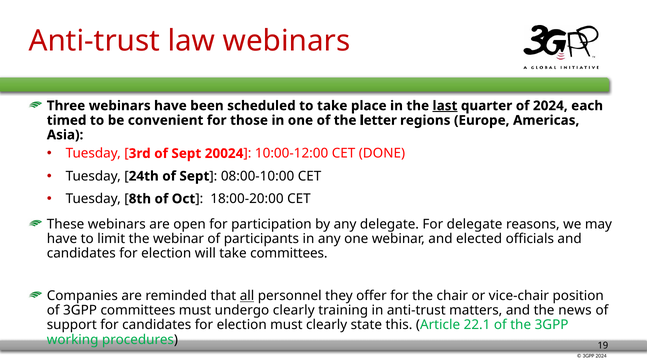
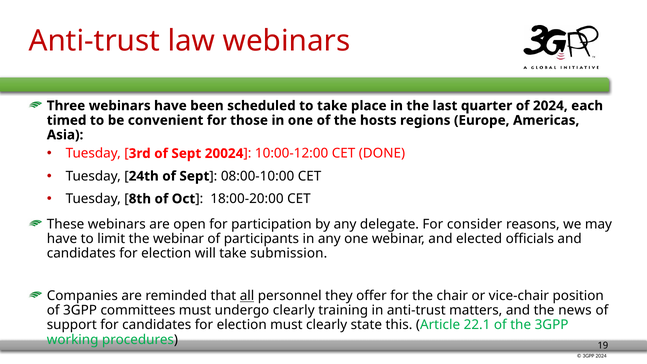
last underline: present -> none (445, 106)
letter: letter -> hosts (378, 120)
For delegate: delegate -> consider (475, 224)
take committees: committees -> submission (289, 253)
